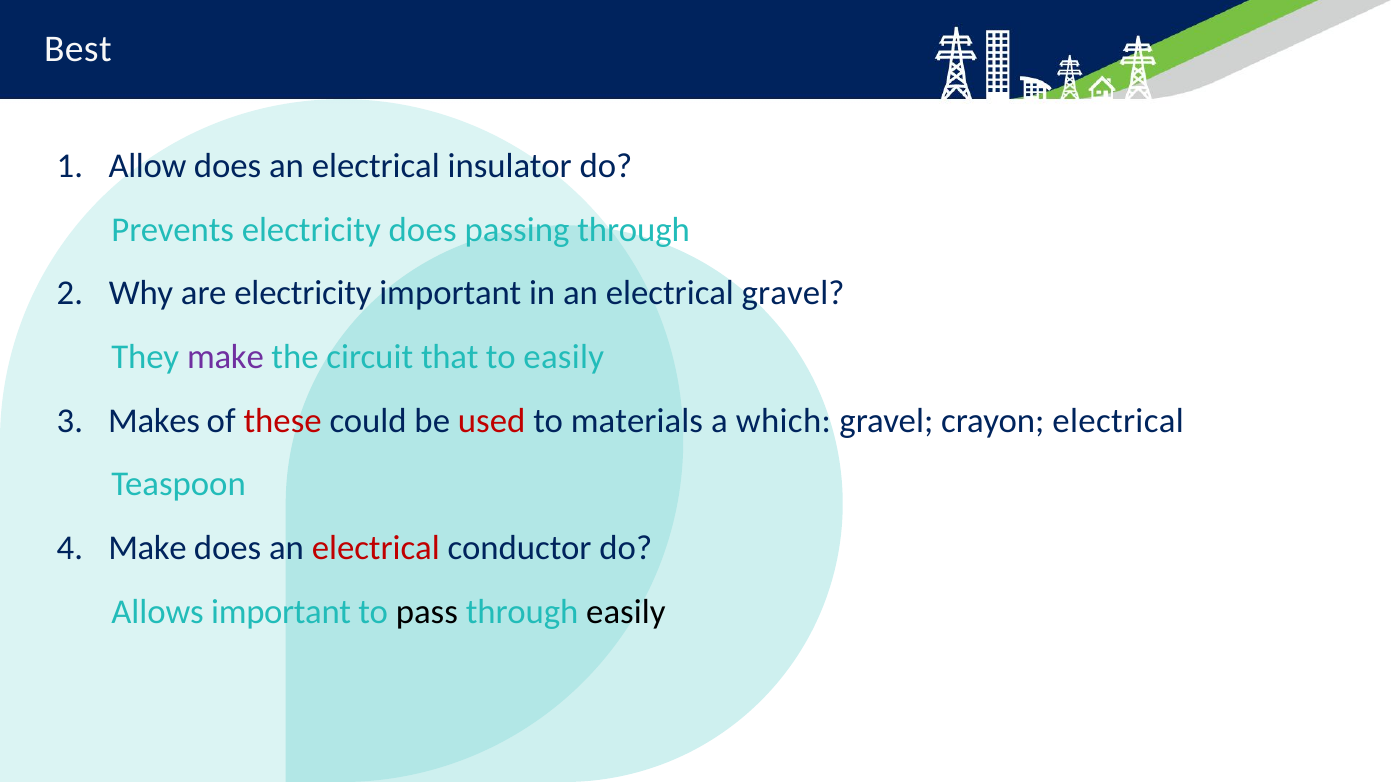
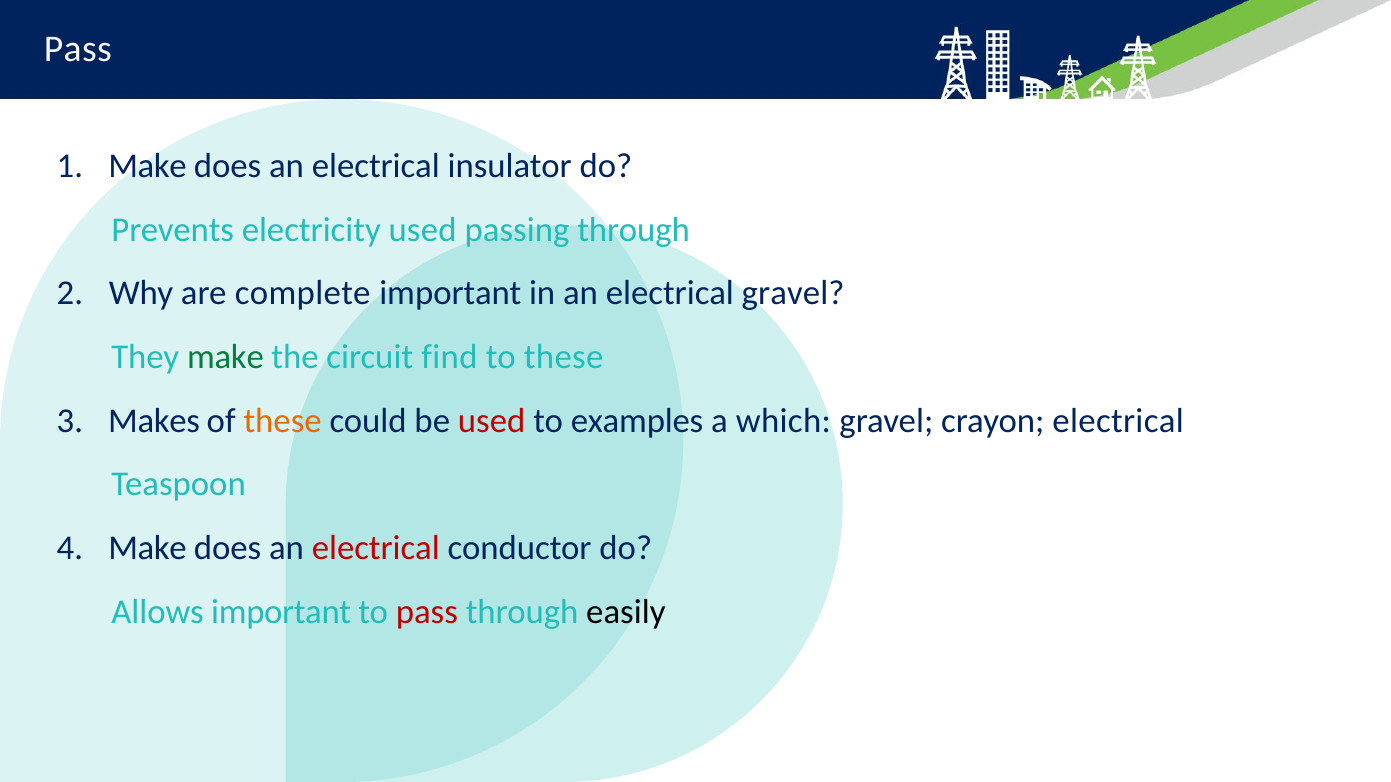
Best: Best -> Pass (78, 49)
Allow: Allow -> Make (148, 166)
electricity does: does -> used (423, 230)
are electricity: electricity -> complete (303, 293)
make colour: purple -> green (225, 357)
that: that -> find (449, 357)
to easily: easily -> these (564, 357)
these colour: red -> orange (283, 421)
materials: materials -> examples (637, 421)
pass colour: black -> red (427, 612)
